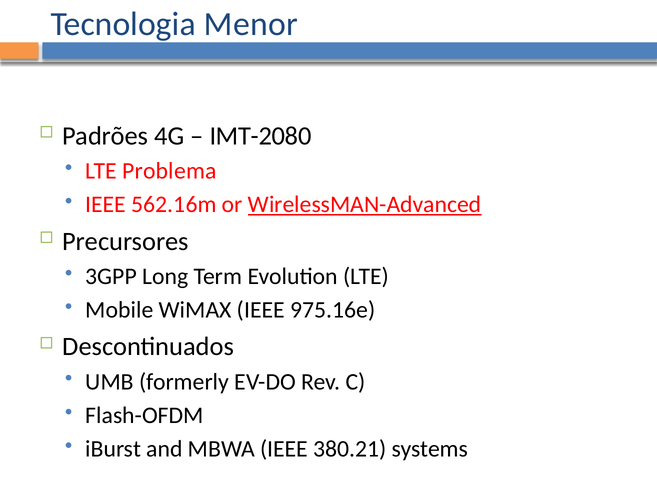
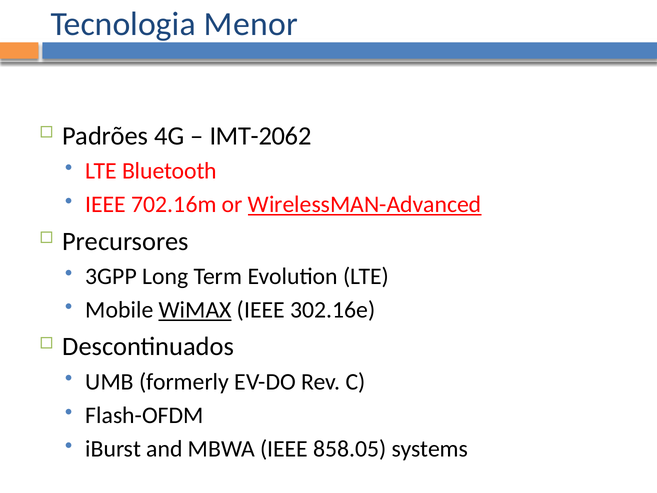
IMT-2080: IMT-2080 -> IMT-2062 (261, 136)
Problema: Problema -> Bluetooth (170, 171)
562.16m: 562.16m -> 702.16m (174, 205)
WiMAX underline: none -> present (195, 310)
975.16e: 975.16e -> 302.16e (333, 310)
380.21: 380.21 -> 858.05 (350, 449)
